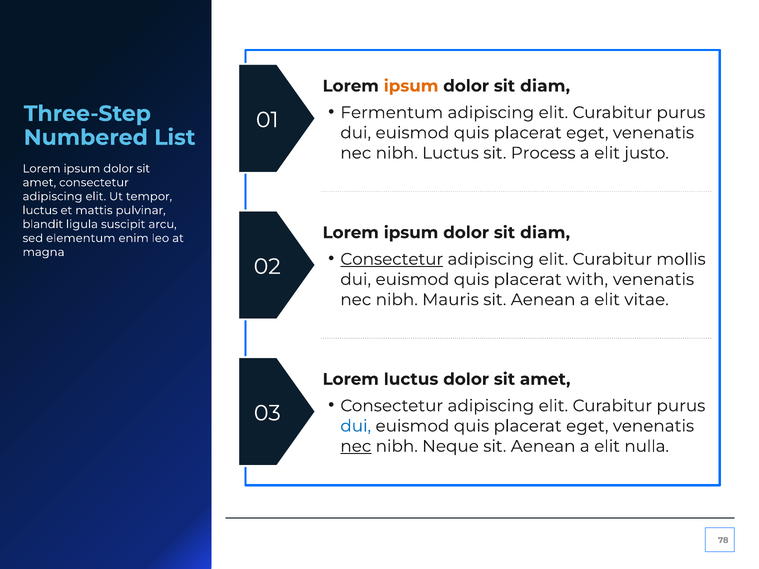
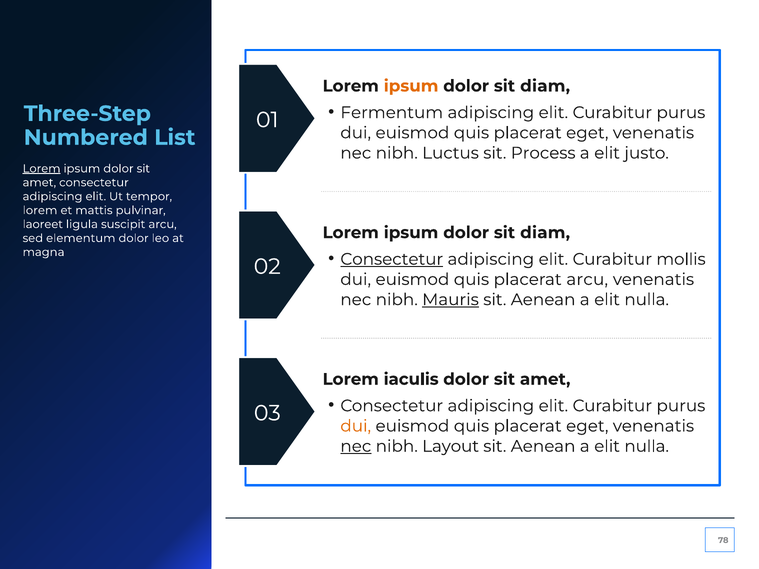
Lorem underline: none -> present (42, 169)
luctus: luctus -> lorem (40, 210)
blandit: blandit -> laoreet (43, 224)
elementum enim: enim -> dolor (134, 238)
placerat with: with -> arcu (587, 280)
Mauris underline: none -> present (451, 300)
vitae: vitae -> nulla (647, 300)
luctus: luctus -> iaculis (411, 379)
dui colour: blue -> orange (356, 426)
Neque: Neque -> Layout (451, 446)
